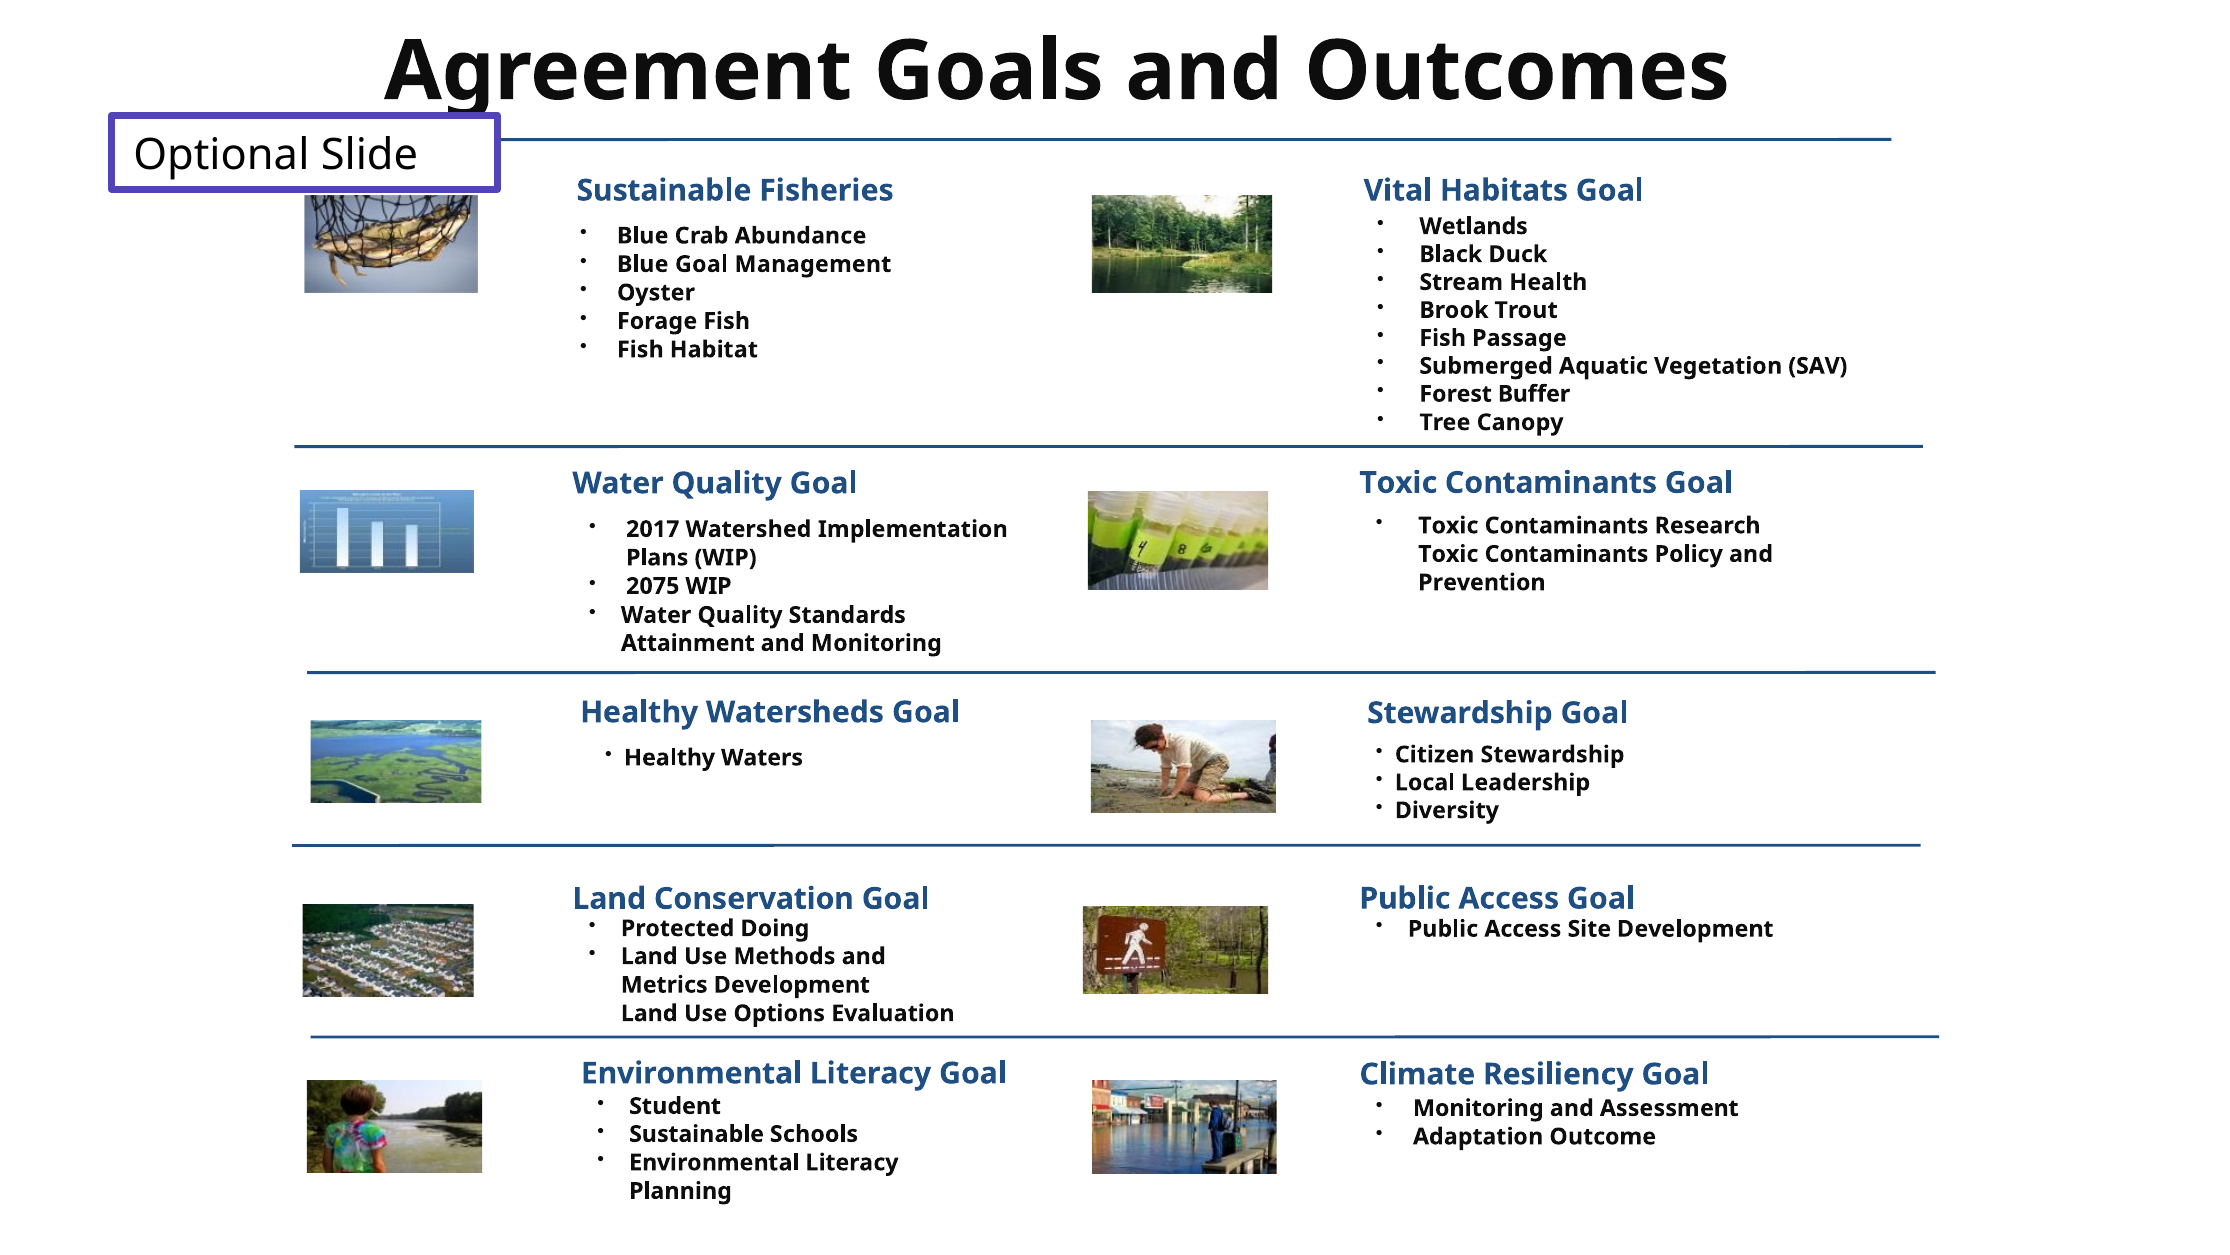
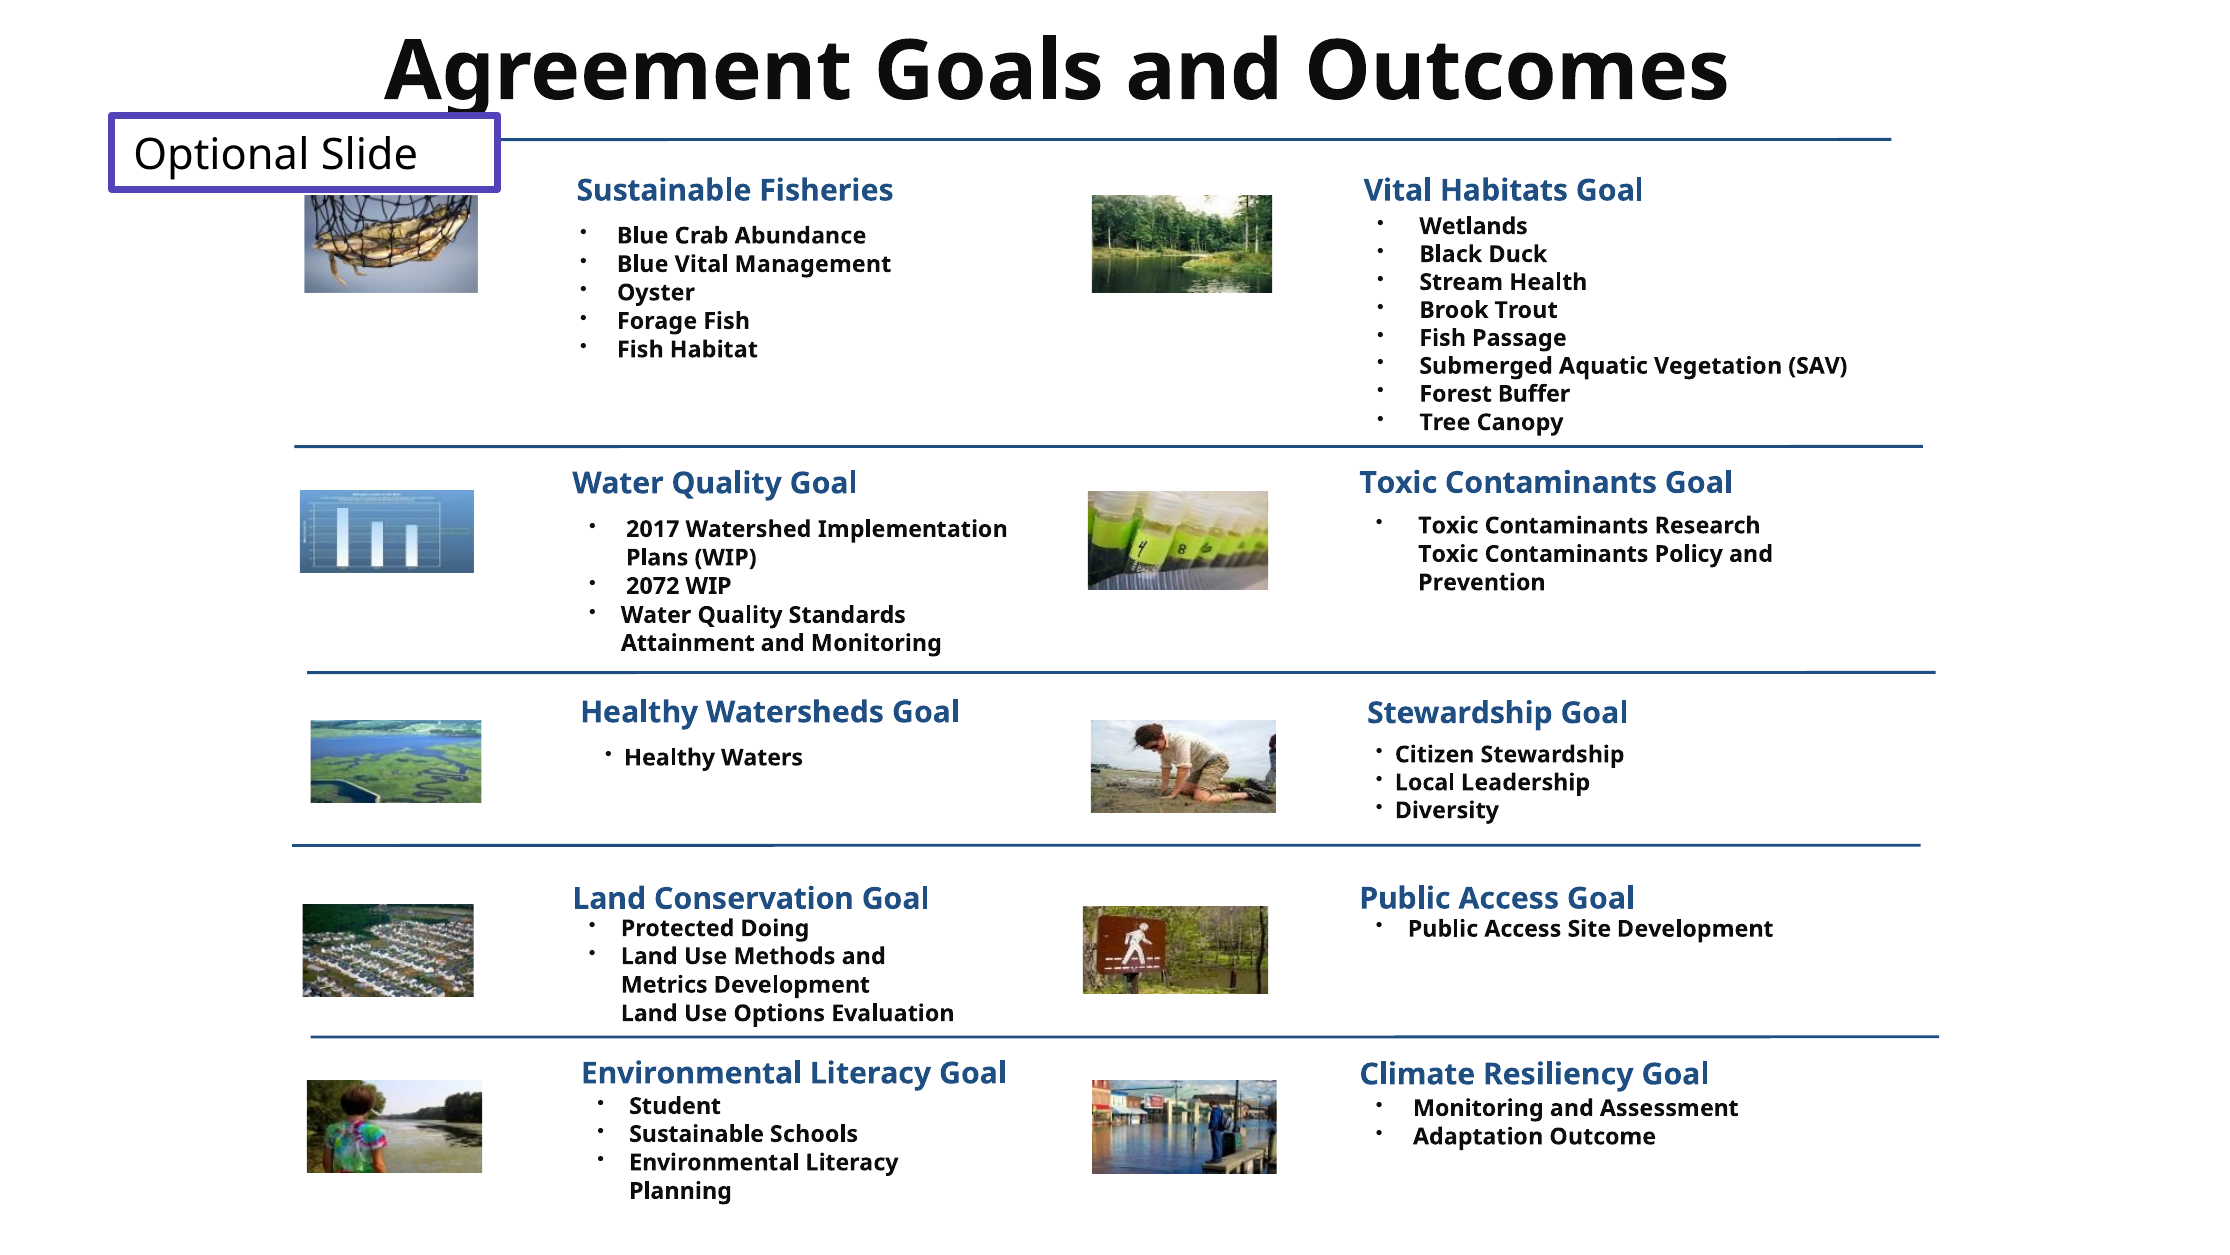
Blue Goal: Goal -> Vital (701, 264)
2075: 2075 -> 2072 (653, 586)
